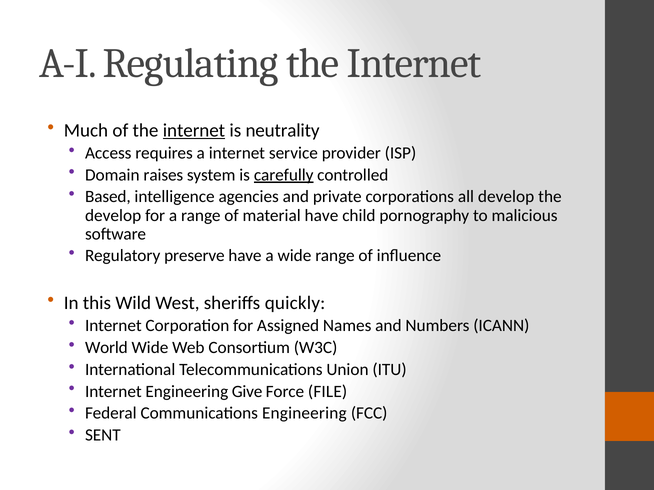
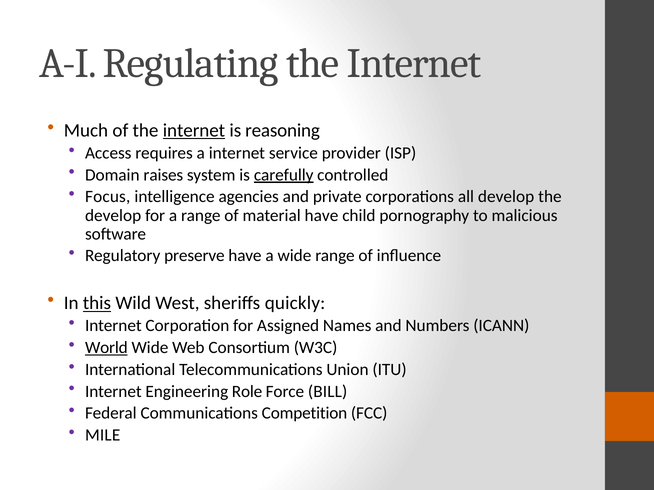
neutrality: neutrality -> reasoning (283, 131)
Based: Based -> Focus (108, 197)
this underline: none -> present (97, 303)
World underline: none -> present (106, 348)
Give: Give -> Role (247, 392)
FILE: FILE -> BILL (328, 392)
Communications Engineering: Engineering -> Competition (304, 414)
SENT: SENT -> MILE (103, 436)
